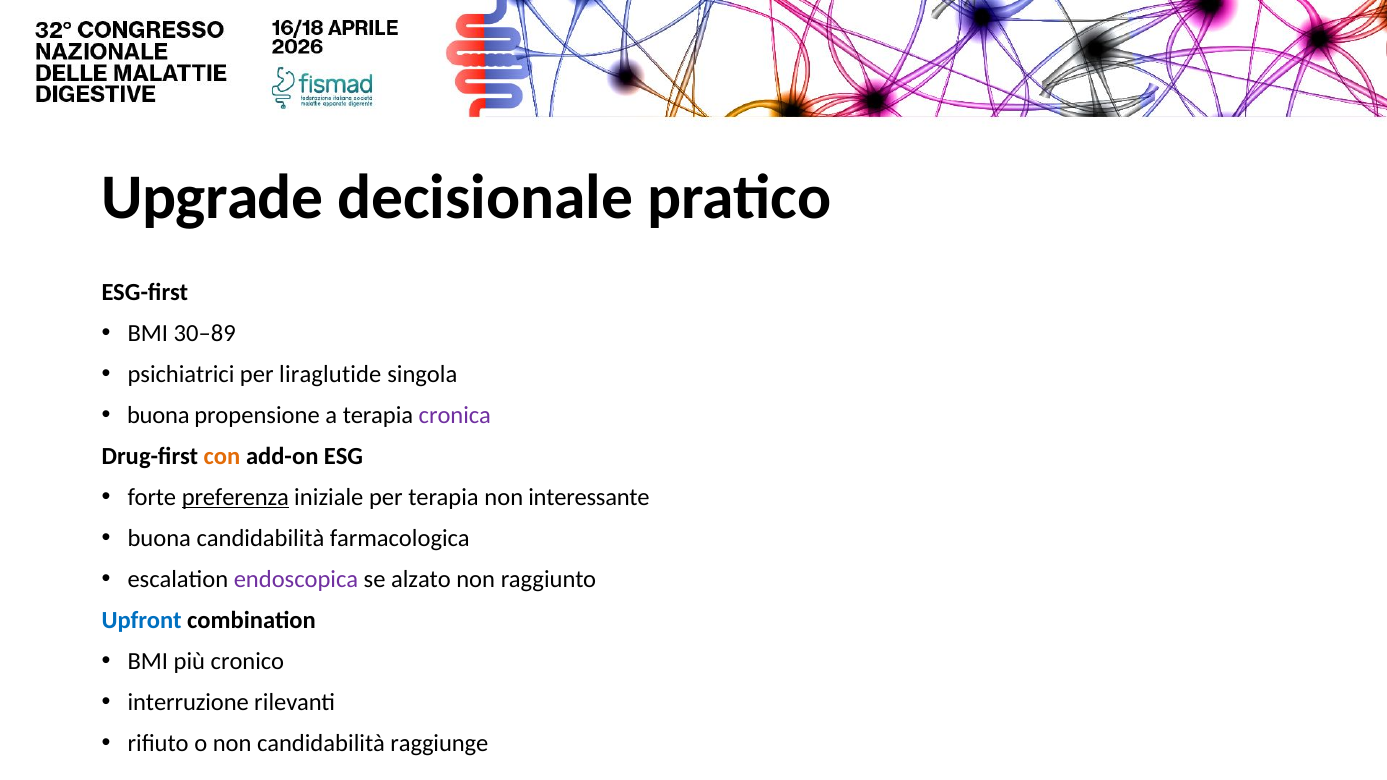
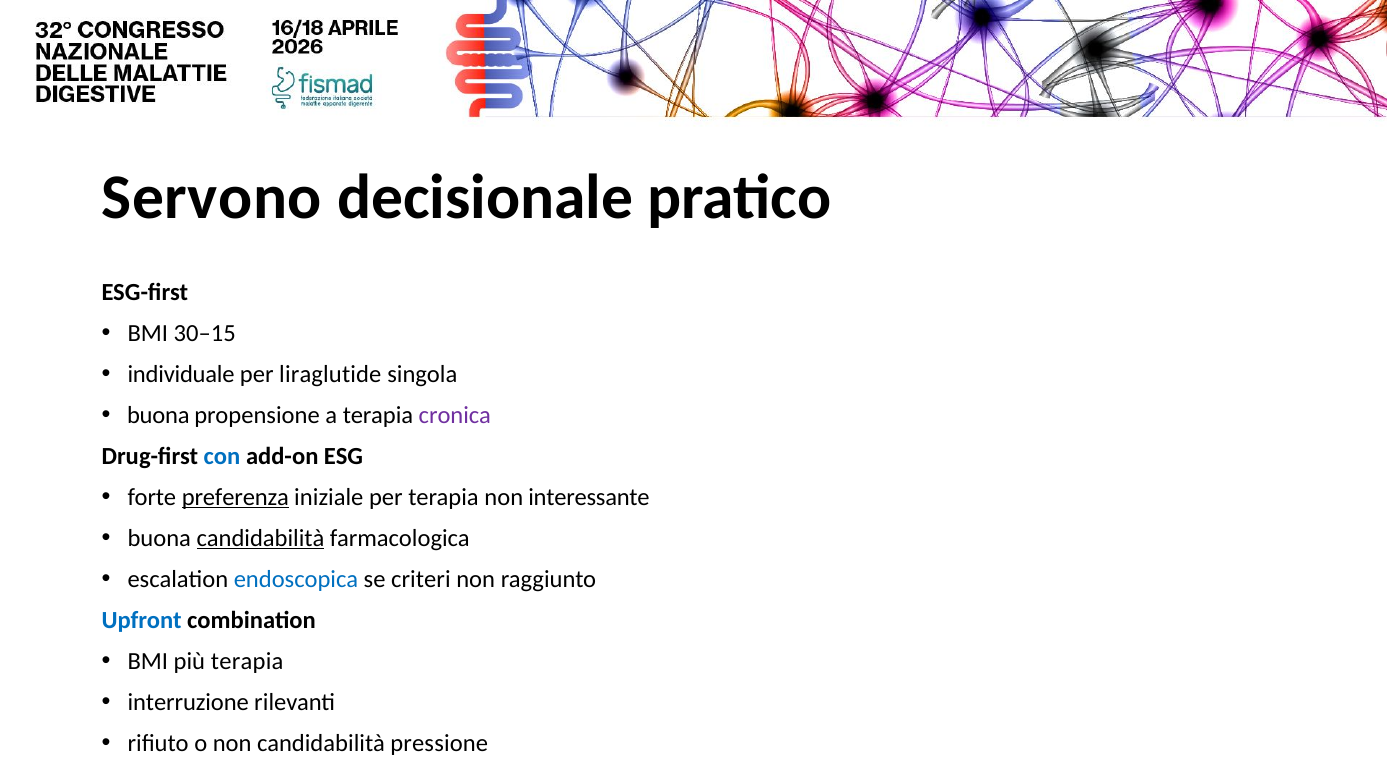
Upgrade: Upgrade -> Servono (212, 198)
30–89: 30–89 -> 30–15 (205, 333)
psichiatrici: psichiatrici -> individuale (181, 374)
con colour: orange -> blue (222, 456)
candidabilità underline: none -> present (260, 538)
endoscopica colour: purple -> blue (296, 579)
alzato: alzato -> criteri (421, 579)
più cronico: cronico -> terapia (247, 661)
raggiunge: raggiunge -> pressione (439, 743)
